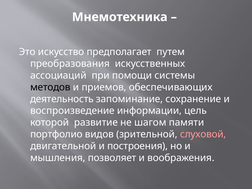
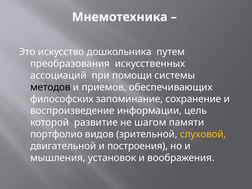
предполагает: предполагает -> дошкольника (119, 52)
деятельность: деятельность -> философских (62, 99)
слуховой colour: pink -> yellow (203, 134)
позволяет: позволяет -> установок (112, 158)
